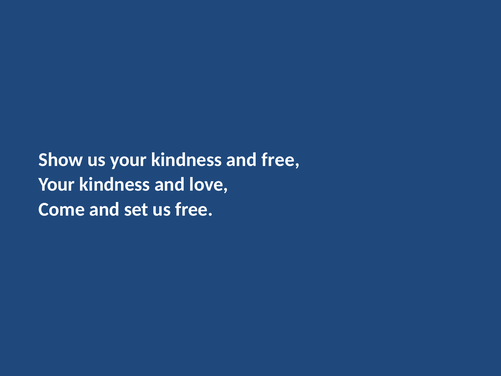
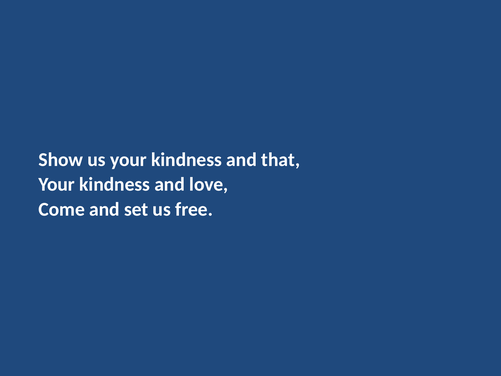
and free: free -> that (281, 159)
